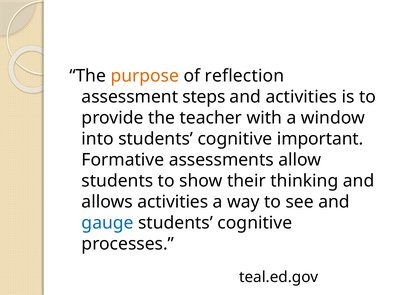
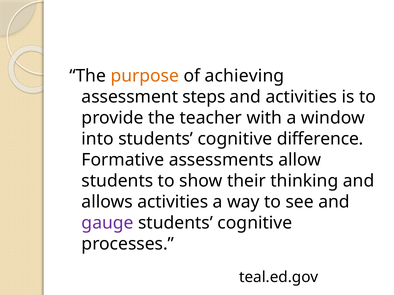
reflection: reflection -> achieving (244, 76)
important: important -> difference (320, 139)
gauge colour: blue -> purple (108, 223)
